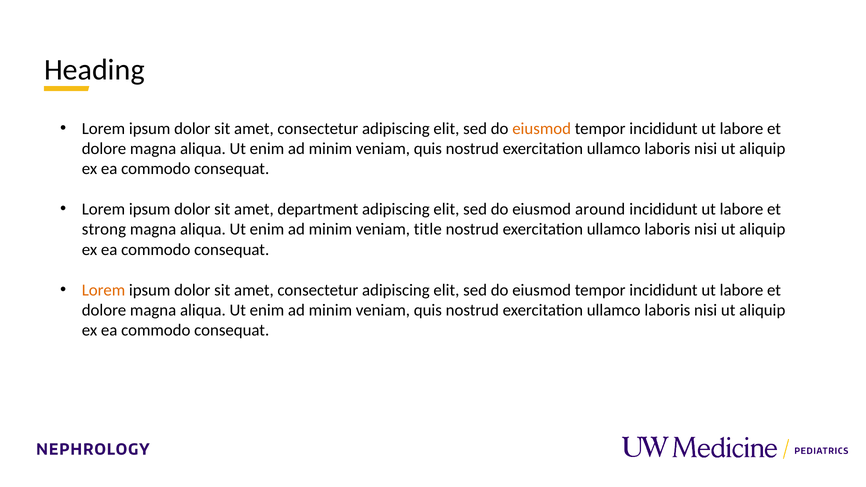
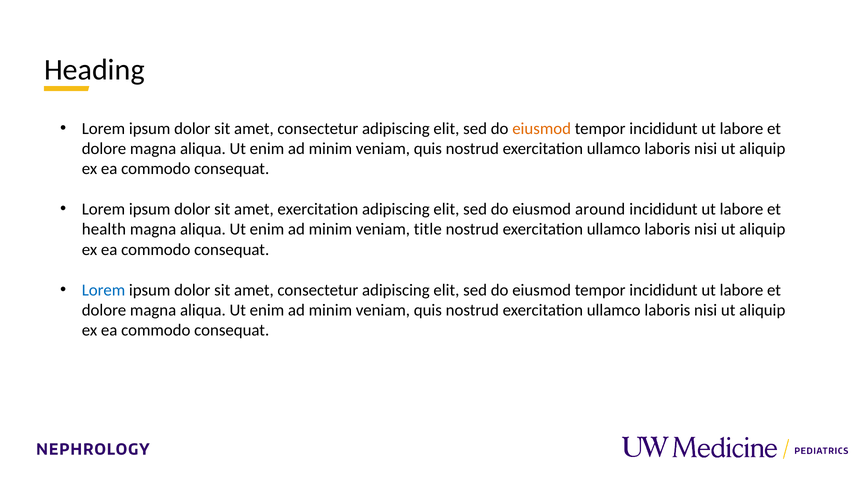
amet department: department -> exercitation (318, 209)
strong: strong -> health (104, 229)
Lorem colour: orange -> blue (104, 290)
